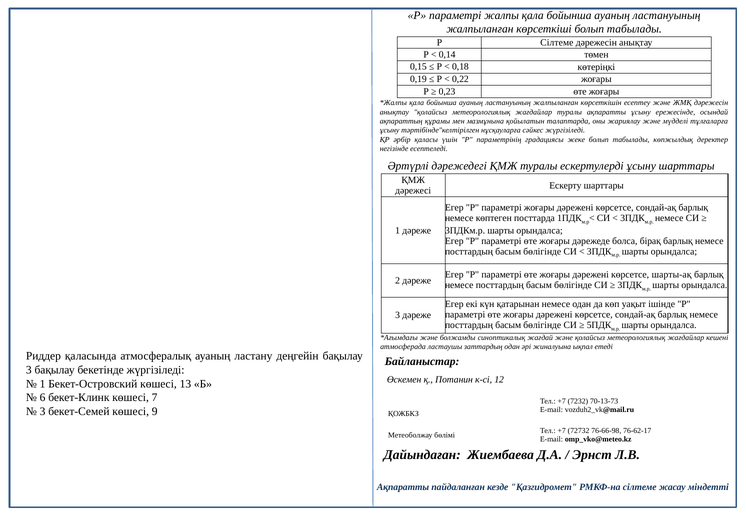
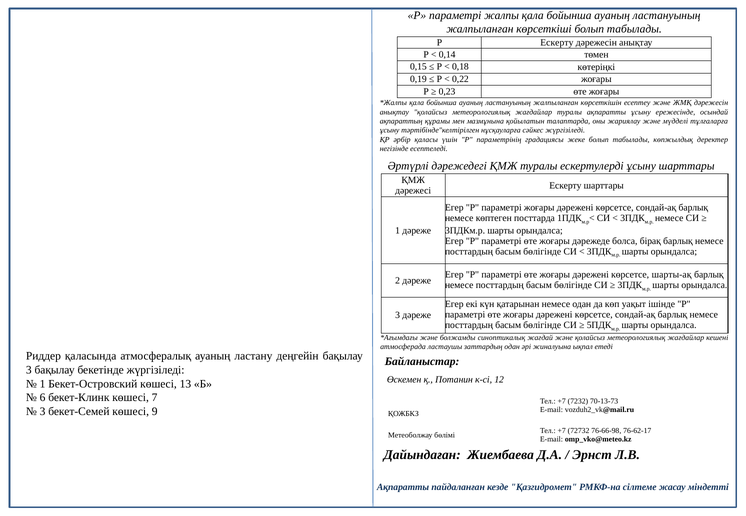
Р Сілтеме: Сілтеме -> Ескерту (557, 43)
